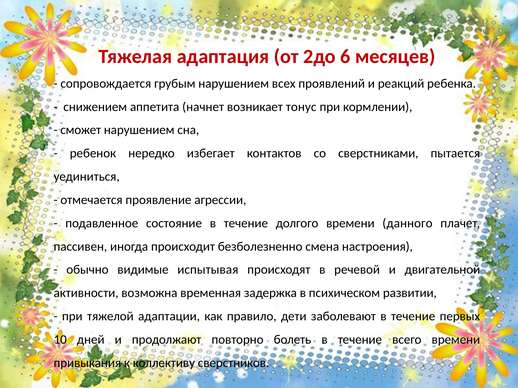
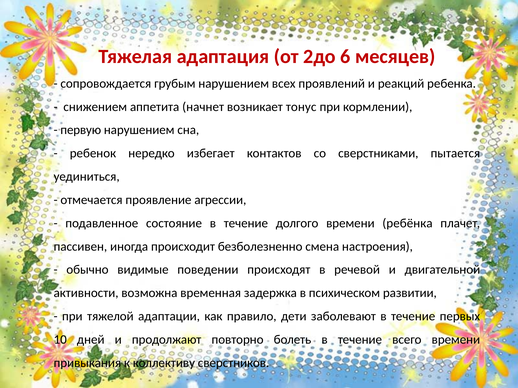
сможет: сможет -> первую (81, 130)
данного: данного -> ребёнка (407, 223)
испытывая: испытывая -> поведении (208, 270)
